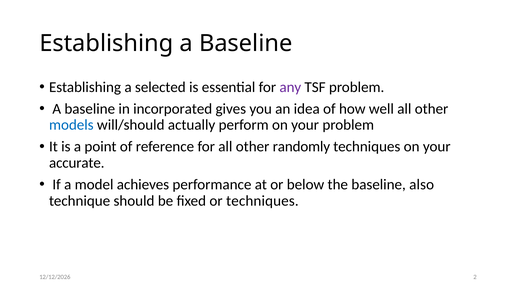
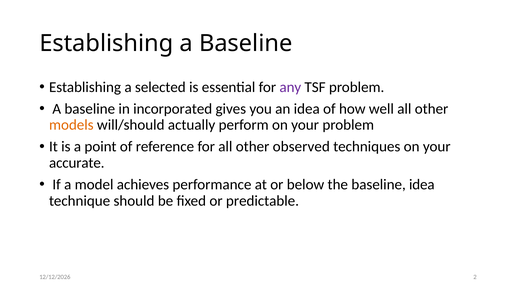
models colour: blue -> orange (71, 125)
randomly: randomly -> observed (301, 147)
baseline also: also -> idea (422, 185)
or techniques: techniques -> predictable (262, 201)
